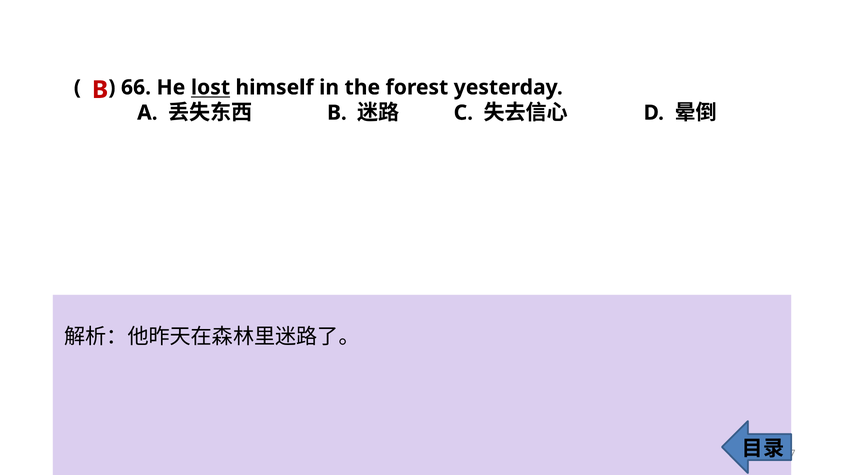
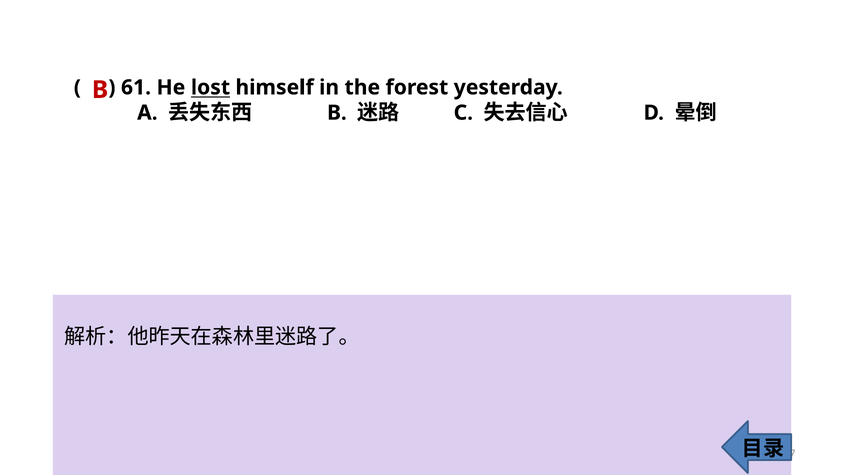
66: 66 -> 61 (136, 87)
